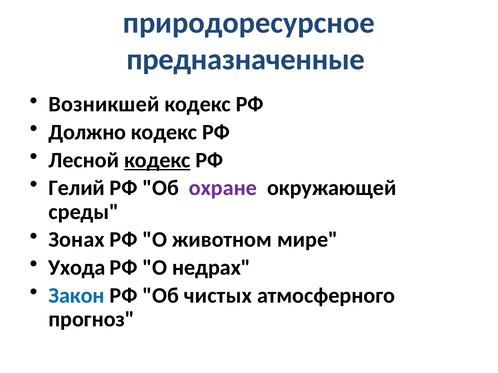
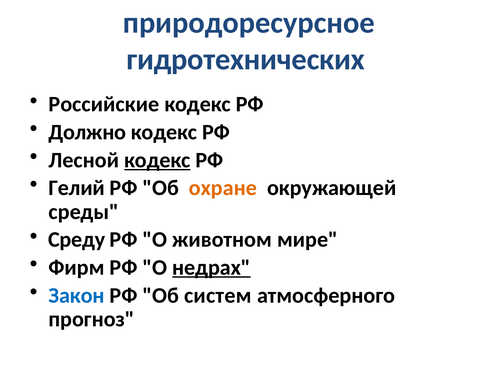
предназначенные: предназначенные -> гидротехнических (246, 59)
Возникшей: Возникшей -> Российские (104, 104)
охране colour: purple -> orange (223, 188)
Зонах: Зонах -> Среду (77, 240)
Ухода: Ухода -> Фирм (77, 268)
недрах underline: none -> present (211, 268)
чистых: чистых -> систем (218, 296)
